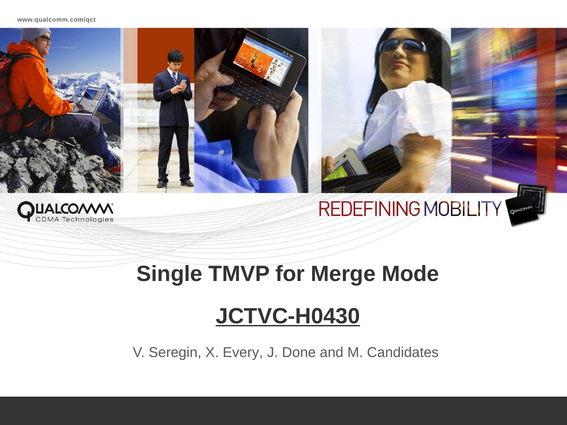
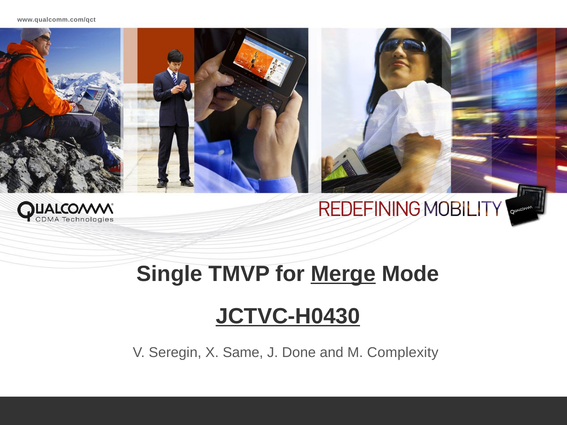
Merge underline: none -> present (343, 274)
Every: Every -> Same (243, 353)
Candidates: Candidates -> Complexity (403, 353)
